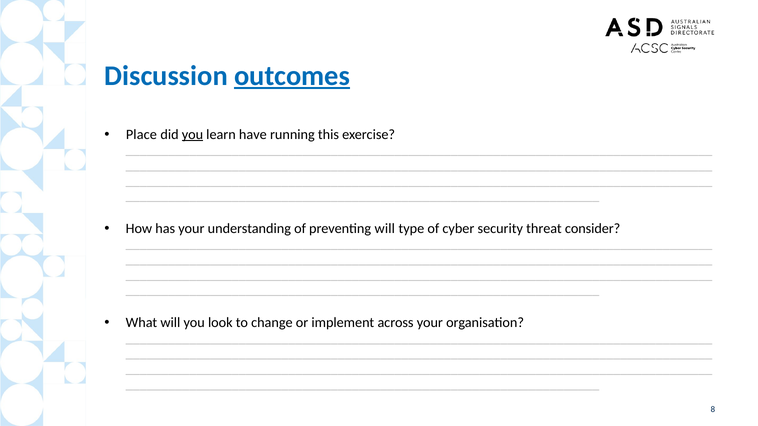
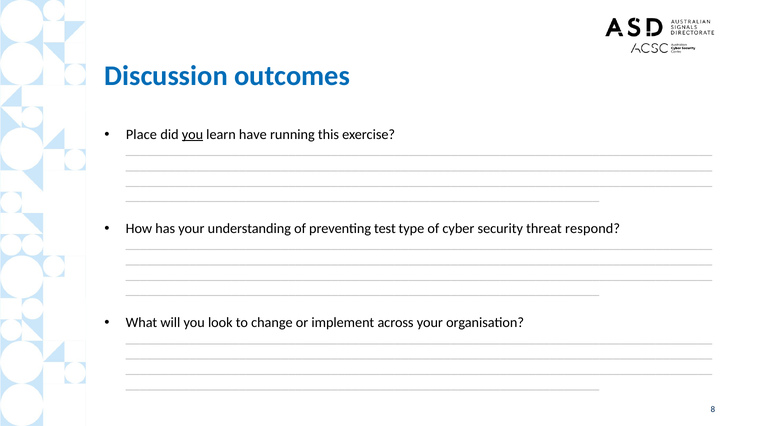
outcomes underline: present -> none (292, 76)
preventing will: will -> test (385, 229)
consider: consider -> respond (593, 229)
